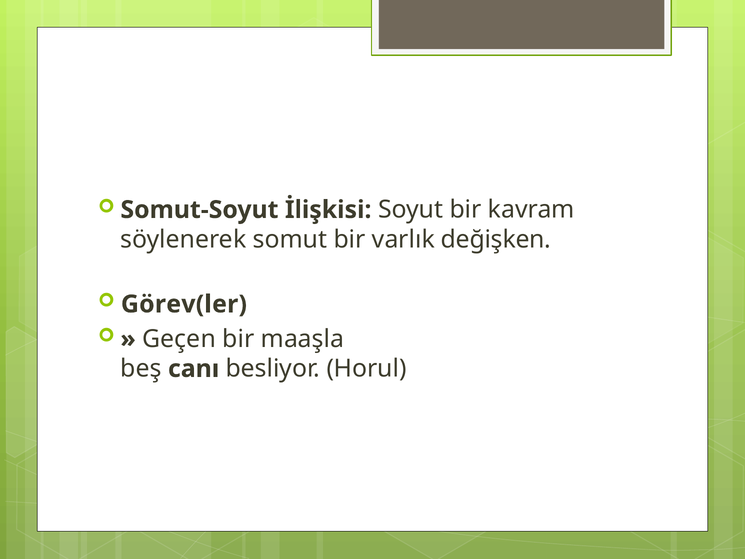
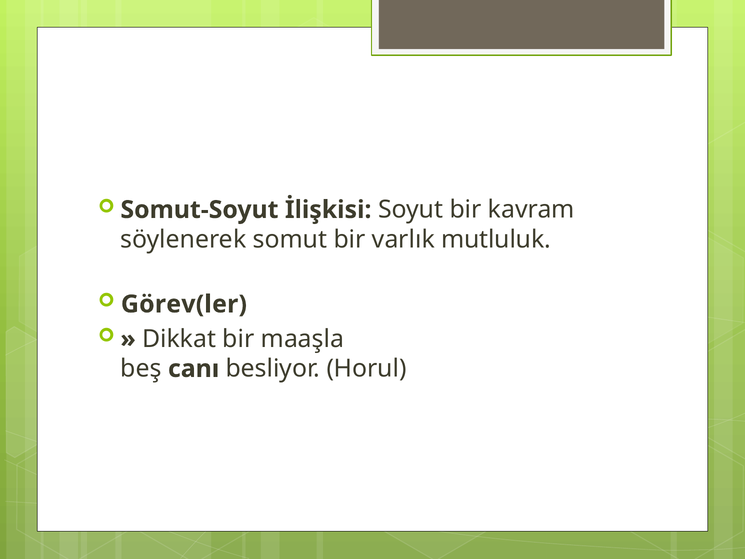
değişken: değişken -> mutluluk (496, 239)
Geçen: Geçen -> Dikkat (179, 339)
